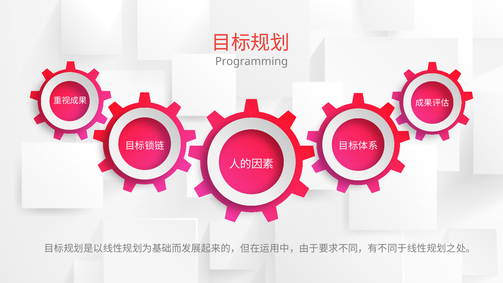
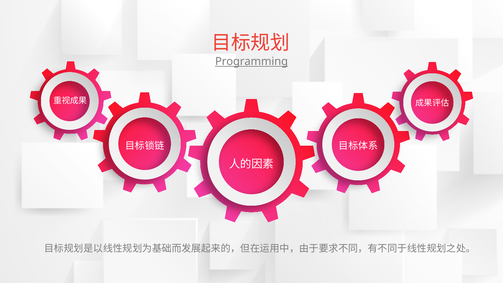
Programming underline: none -> present (252, 62)
